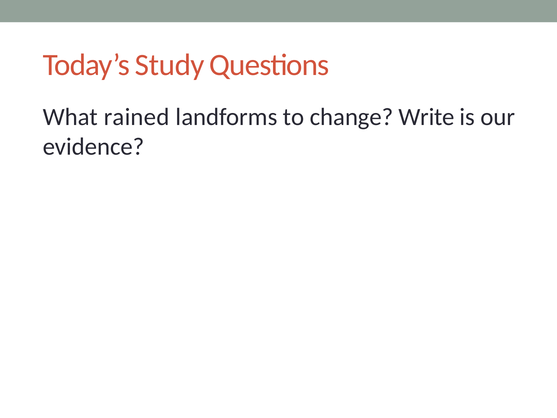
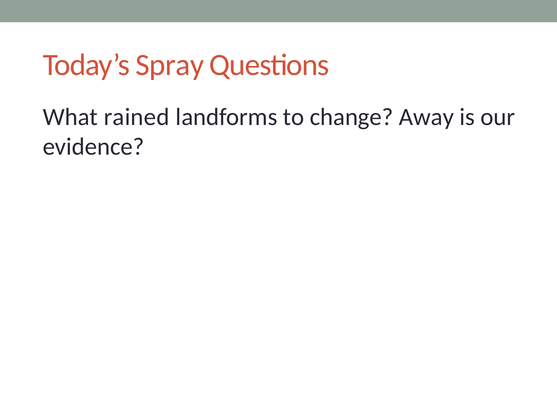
Study: Study -> Spray (170, 65)
Write: Write -> Away (426, 117)
